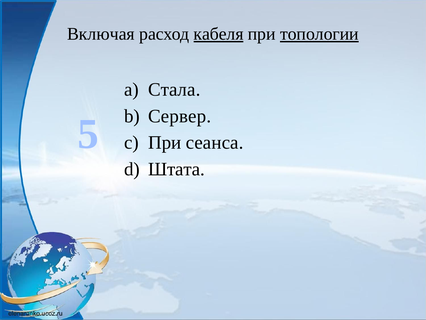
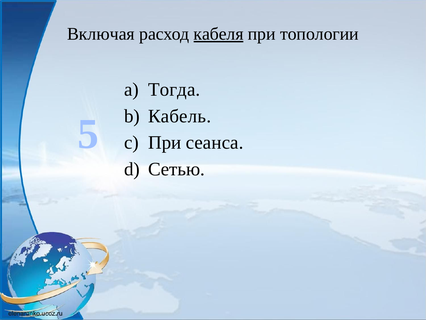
топологии underline: present -> none (319, 34)
Стала: Стала -> Тогда (174, 89)
Сервер: Сервер -> Кабель (180, 116)
Штата: Штата -> Сетью (176, 169)
